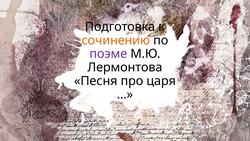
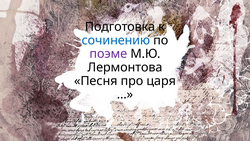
сочинению colour: orange -> blue (116, 40)
